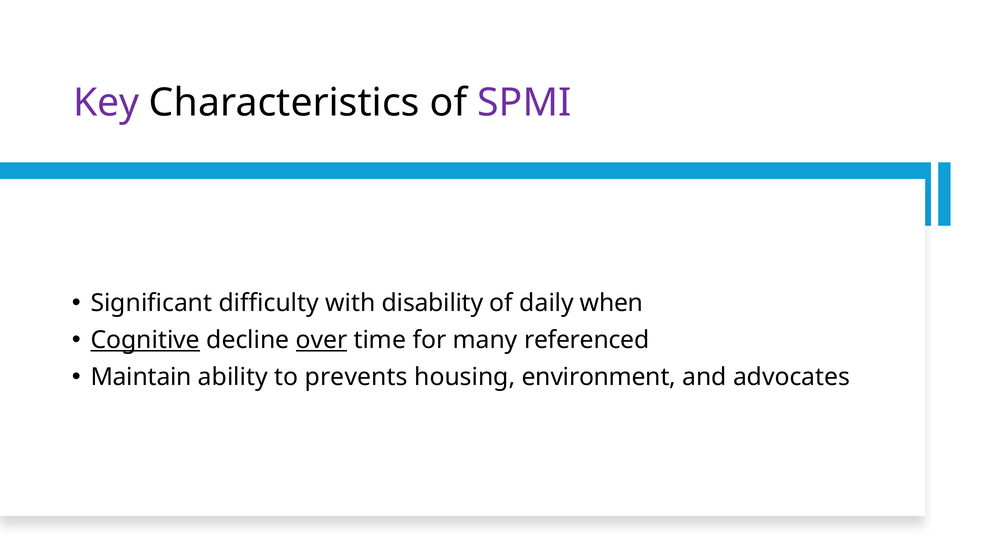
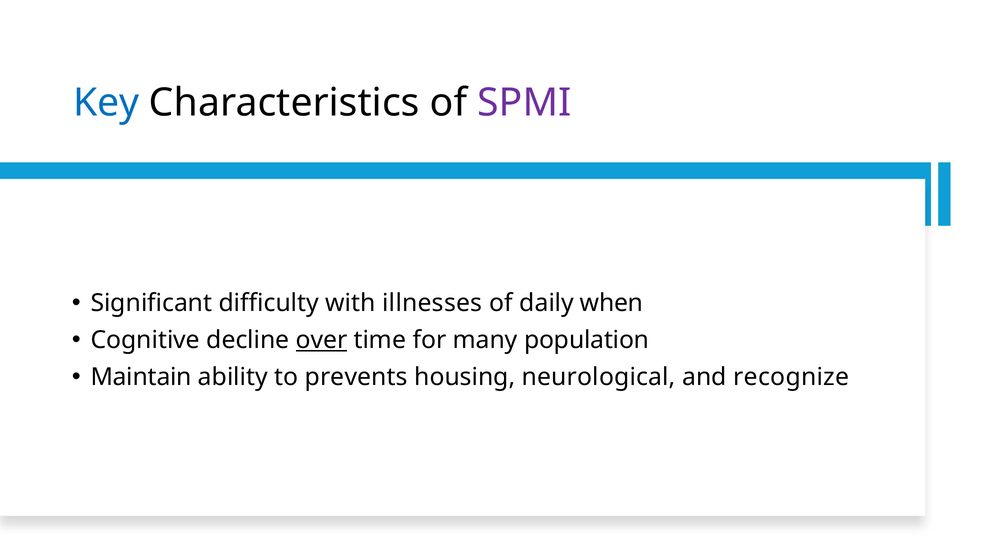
Key colour: purple -> blue (106, 103)
disability: disability -> illnesses (432, 303)
Cognitive underline: present -> none (145, 340)
referenced: referenced -> population (587, 340)
environment: environment -> neurological (599, 378)
advocates: advocates -> recognize (791, 378)
